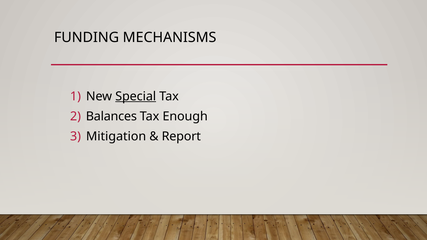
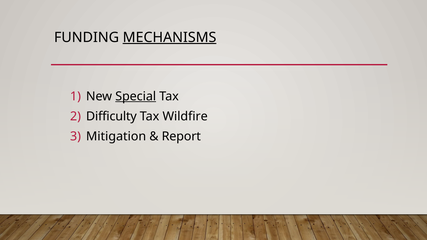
MECHANISMS underline: none -> present (170, 37)
Balances: Balances -> Difficulty (111, 117)
Enough: Enough -> Wildfire (185, 117)
